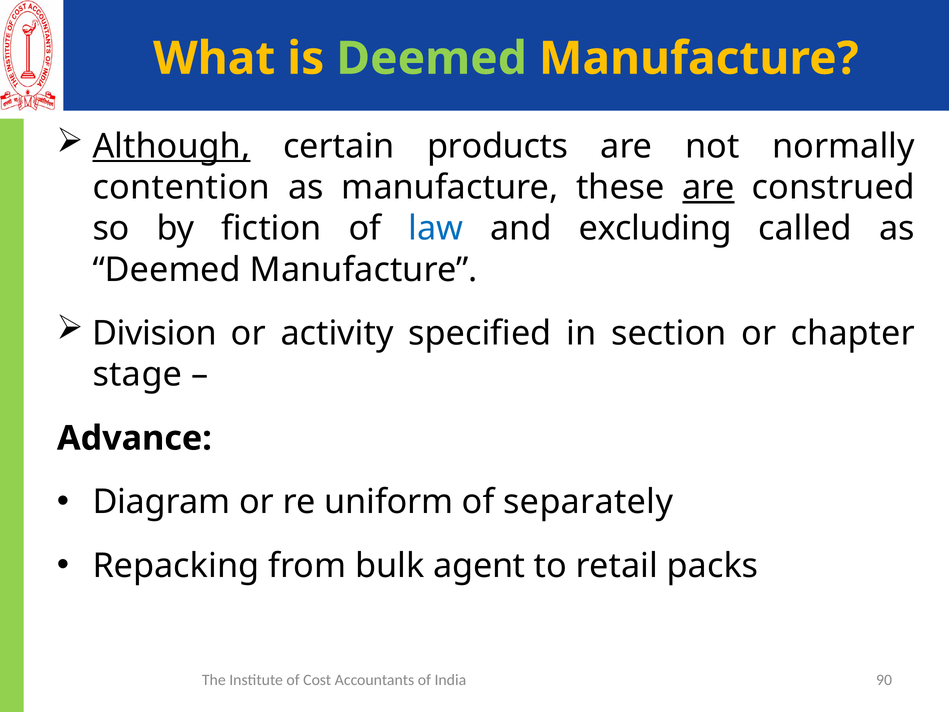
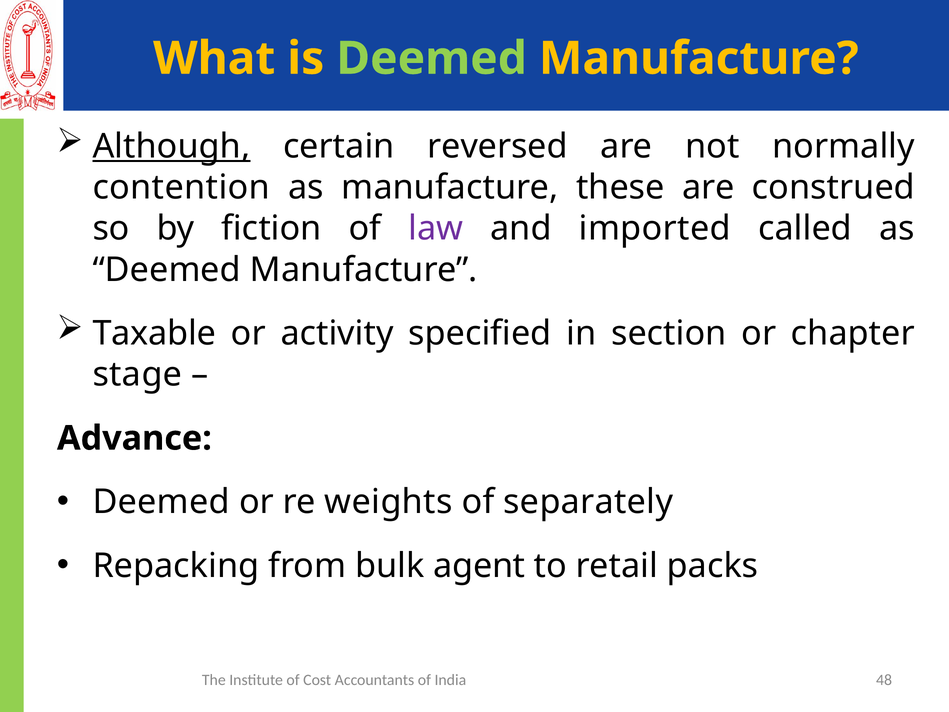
products: products -> reversed (498, 146)
are underline: present -> none (708, 187)
law colour: blue -> purple (436, 229)
excluding: excluding -> imported (655, 229)
Division: Division -> Taxable (154, 333)
Diagram: Diagram -> Deemed (161, 502)
uniform: uniform -> weights (389, 502)
90: 90 -> 48 (884, 680)
